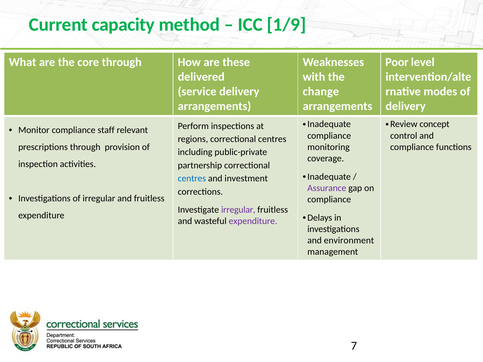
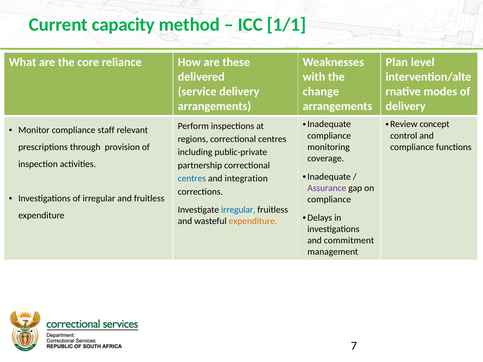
1/9: 1/9 -> 1/1 (286, 25)
core through: through -> reliance (122, 62)
Poor: Poor -> Plan (397, 62)
investment: investment -> integration (246, 179)
irregular colour: purple -> blue (238, 210)
expenditure colour: purple -> orange (253, 221)
environment: environment -> commitment (349, 241)
